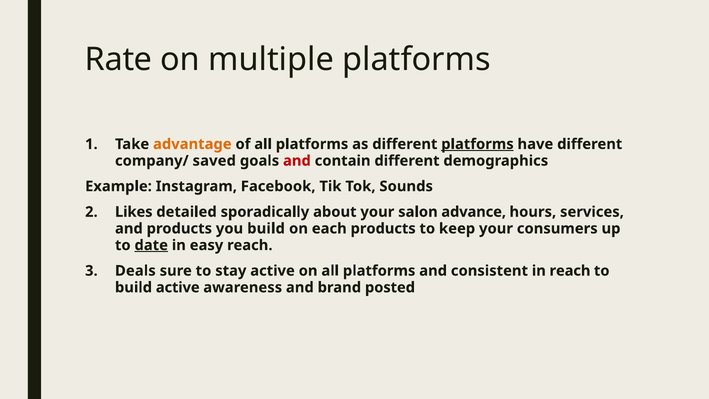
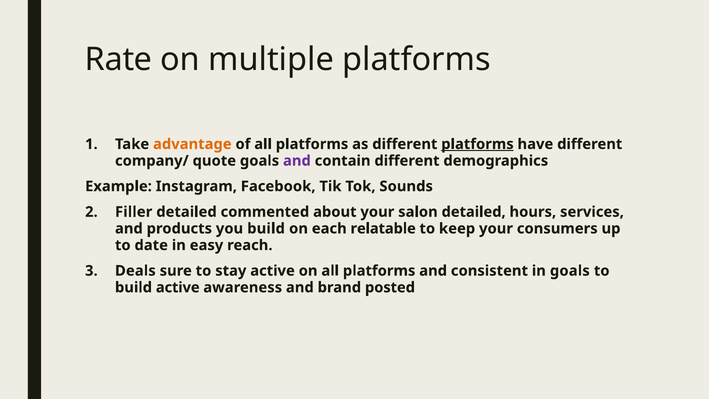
saved: saved -> quote (214, 161)
and colour: red -> purple (297, 161)
Likes: Likes -> Filler (134, 212)
sporadically: sporadically -> commented (265, 212)
salon advance: advance -> detailed (474, 212)
each products: products -> relatable (383, 228)
date underline: present -> none (151, 245)
in reach: reach -> goals (570, 271)
